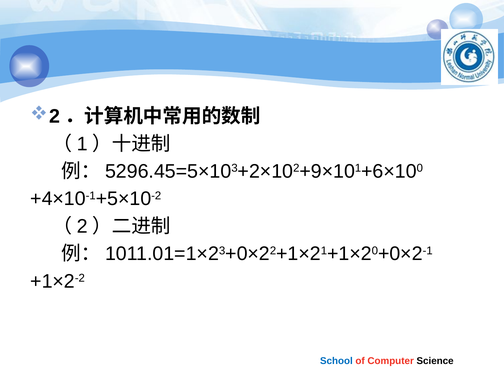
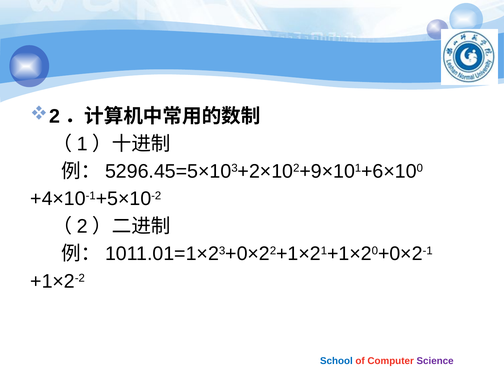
Science colour: black -> purple (435, 361)
